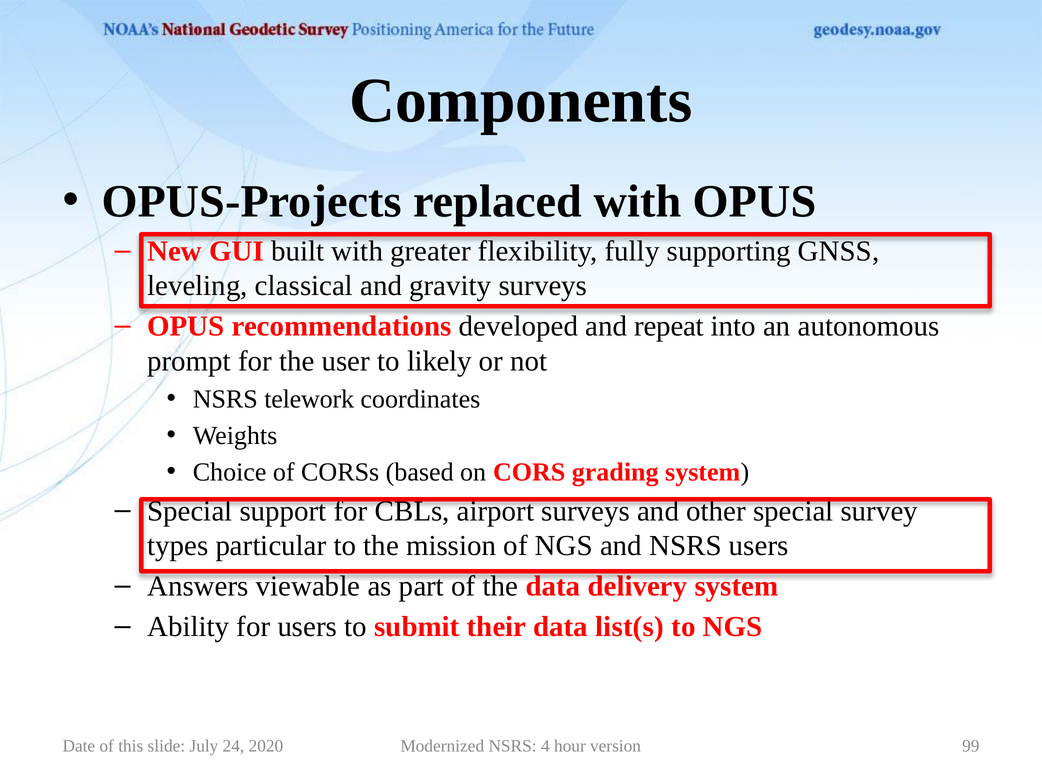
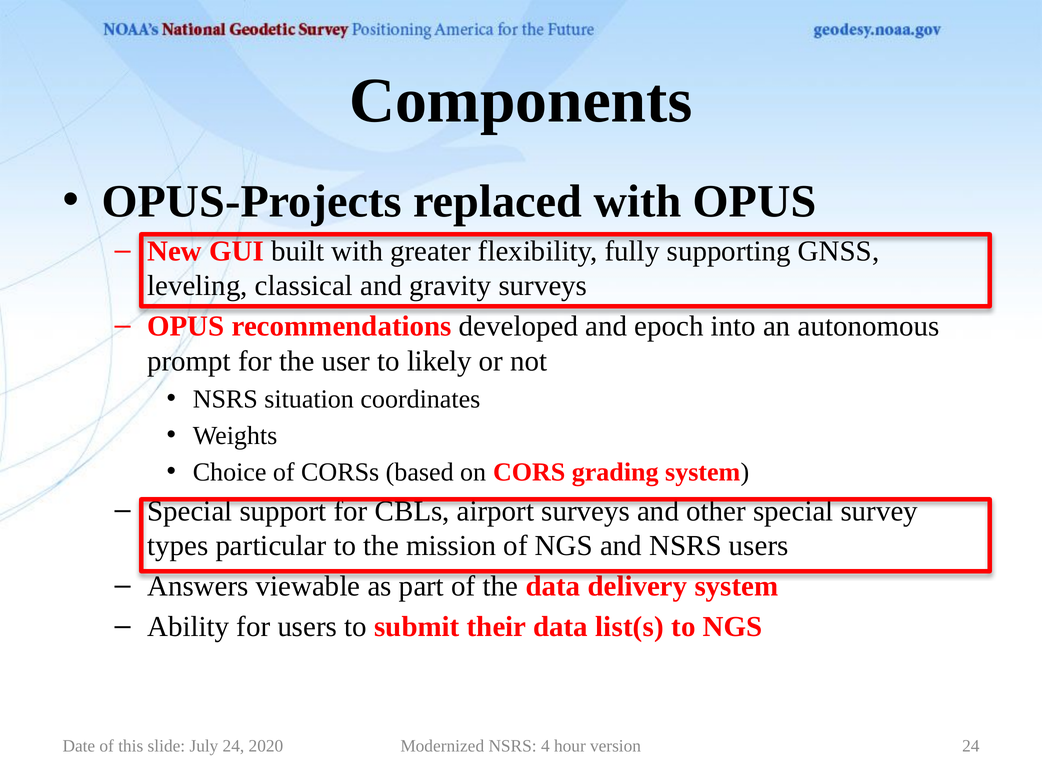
repeat: repeat -> epoch (669, 327)
telework: telework -> situation (309, 399)
version 99: 99 -> 24 (971, 746)
